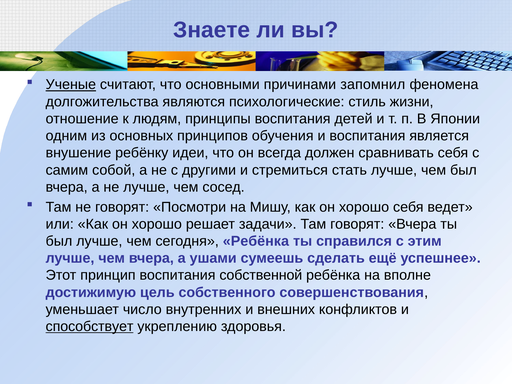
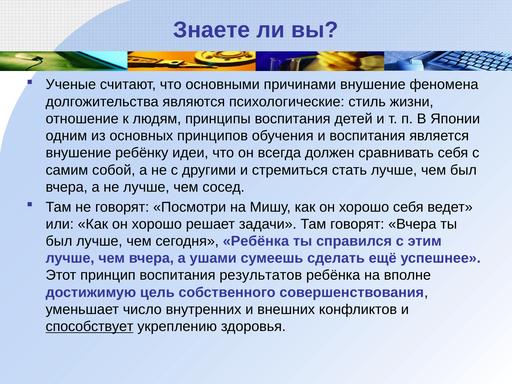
Ученые underline: present -> none (71, 85)
причинами запомнил: запомнил -> внушение (373, 85)
собственной: собственной -> результатов (261, 275)
